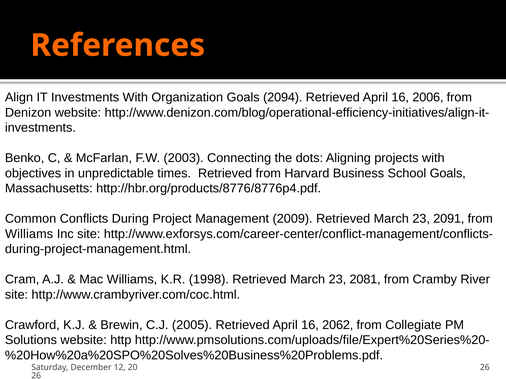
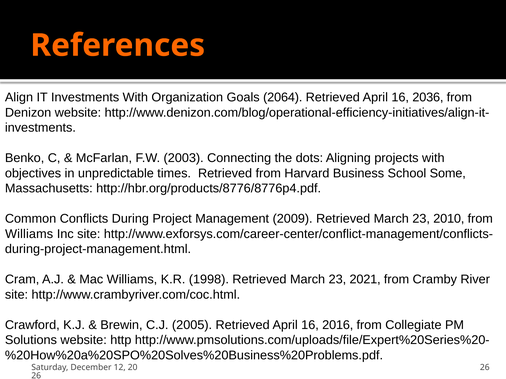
2094: 2094 -> 2064 (283, 98)
2006: 2006 -> 2036 (428, 98)
School Goals: Goals -> Some (448, 173)
2091: 2091 -> 2010 (449, 219)
2081: 2081 -> 2021 (365, 280)
2062: 2062 -> 2016 (338, 325)
